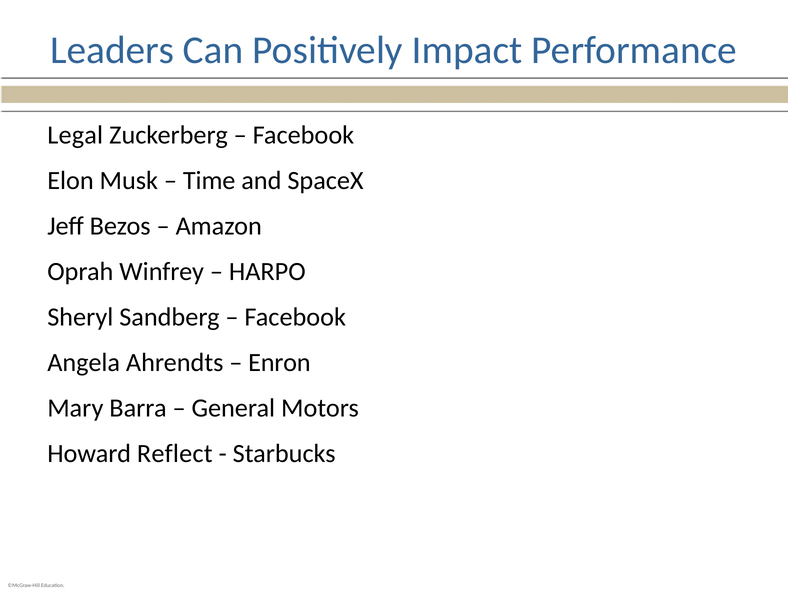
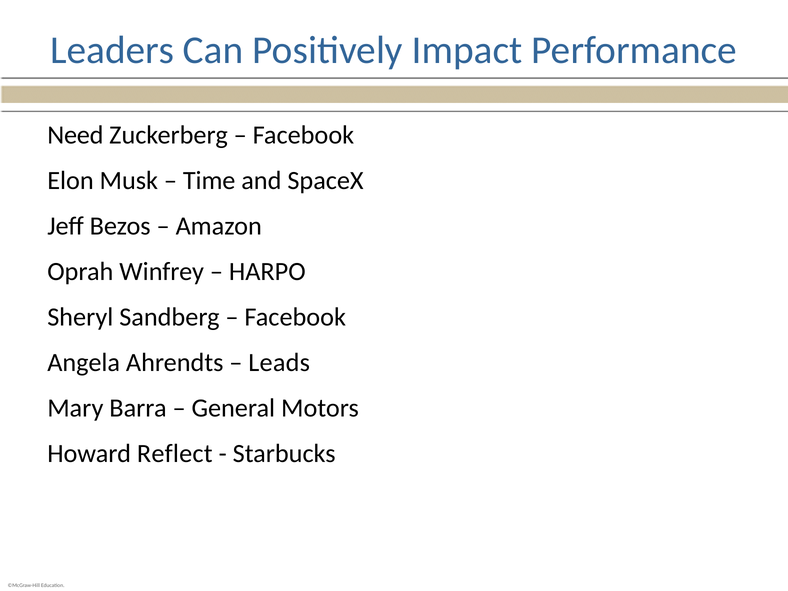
Legal: Legal -> Need (75, 135)
Enron: Enron -> Leads (279, 363)
